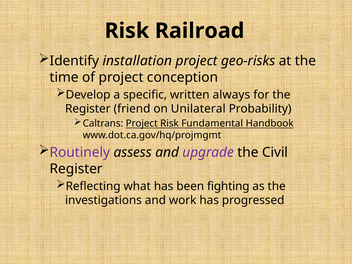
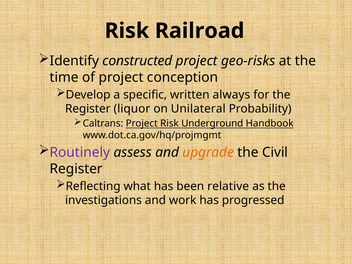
installation: installation -> constructed (137, 61)
friend: friend -> liquor (132, 109)
Fundamental: Fundamental -> Underground (212, 124)
upgrade colour: purple -> orange (208, 152)
fighting: fighting -> relative (228, 186)
